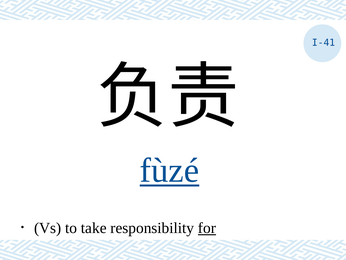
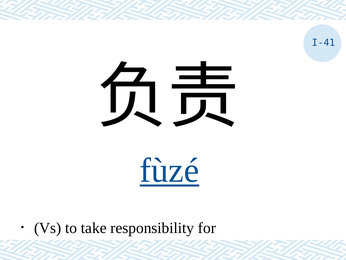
for underline: present -> none (207, 228)
